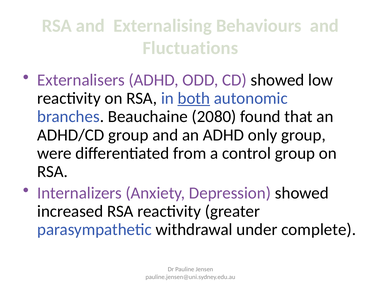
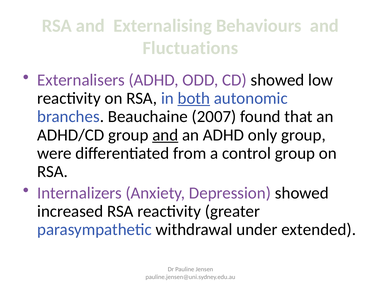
2080: 2080 -> 2007 (214, 117)
and underline: none -> present (165, 135)
complete: complete -> extended (319, 229)
